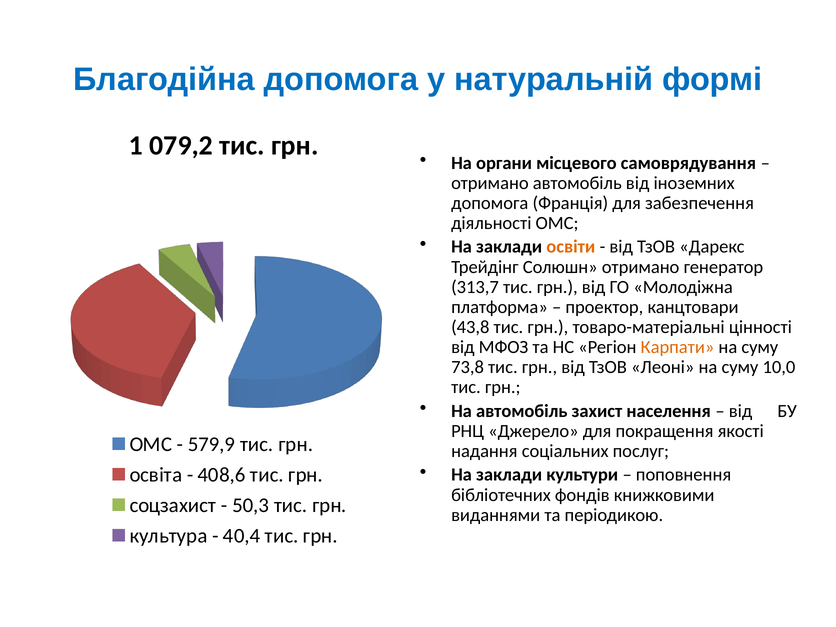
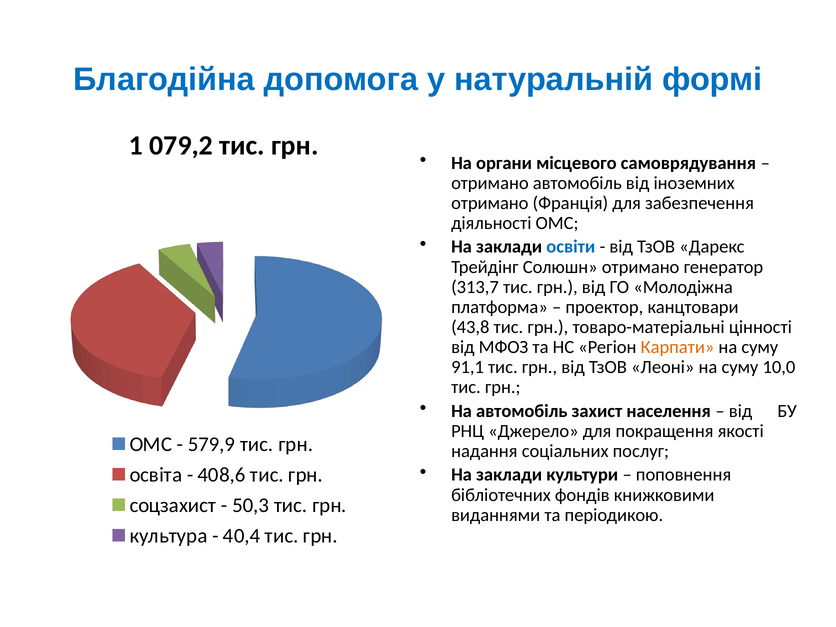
допомога: допомога -> отримано (490, 203)
освіти colour: orange -> blue (571, 247)
73,8: 73,8 -> 91,1 (468, 367)
